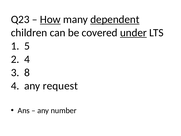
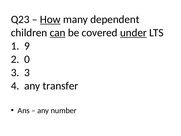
dependent underline: present -> none (115, 19)
can underline: none -> present (58, 33)
5: 5 -> 9 (27, 46)
2 4: 4 -> 0 (27, 59)
3 8: 8 -> 3 (27, 72)
request: request -> transfer (60, 86)
